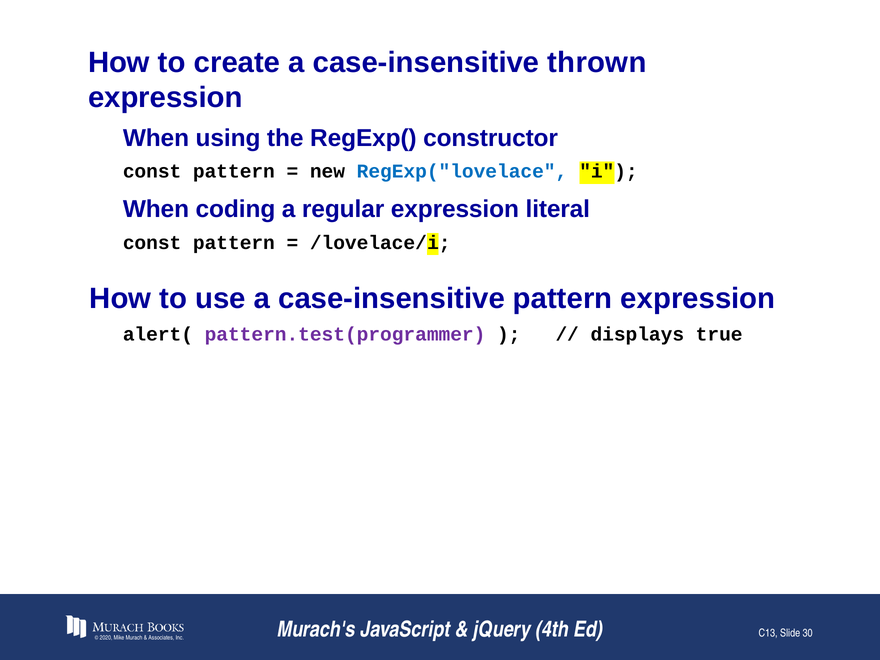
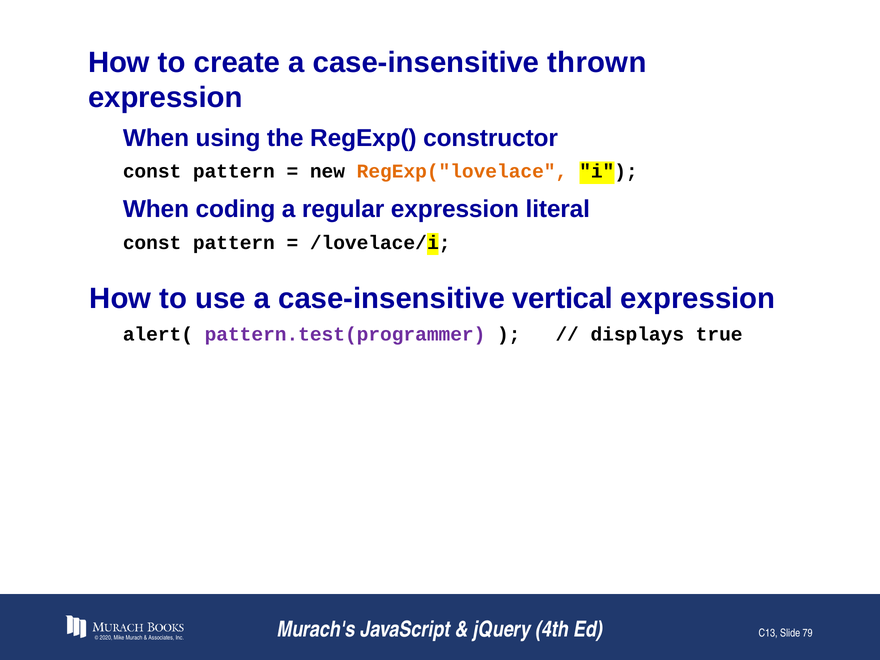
RegExp("lovelace colour: blue -> orange (462, 172)
case-insensitive pattern: pattern -> vertical (563, 298)
30: 30 -> 79 (808, 633)
